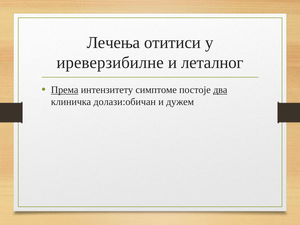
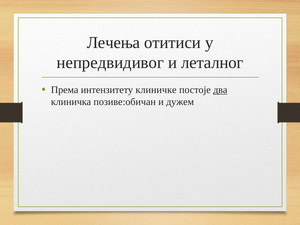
иреверзибилне: иреверзибилне -> непредвидивог (110, 63)
Према underline: present -> none (65, 90)
симптоме: симптоме -> клиничке (156, 90)
долази:обичан: долази:обичан -> позиве:обичан (125, 102)
